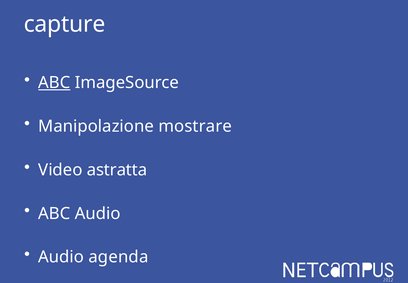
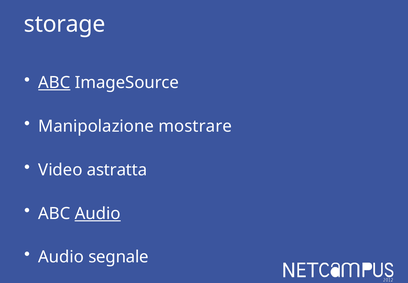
capture: capture -> storage (65, 24)
Audio underline: none -> present (98, 213)
agenda: agenda -> segnale (119, 257)
